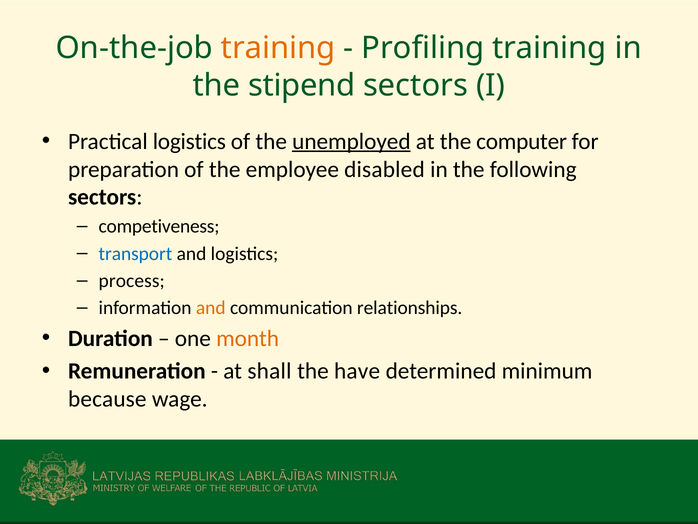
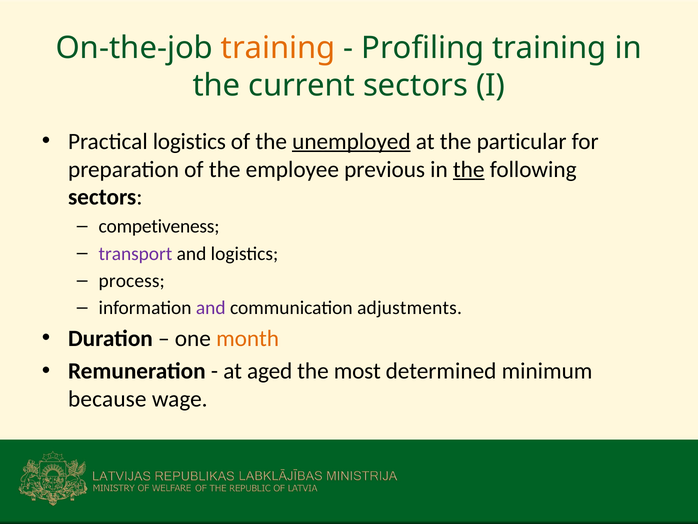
stipend: stipend -> current (302, 85)
computer: computer -> particular (522, 141)
disabled: disabled -> previous (385, 169)
the underline: none -> present (469, 169)
transport colour: blue -> purple (135, 253)
and colour: orange -> purple (211, 308)
relationships: relationships -> adjustments (410, 308)
shall: shall -> aged (270, 371)
have: have -> most (357, 371)
